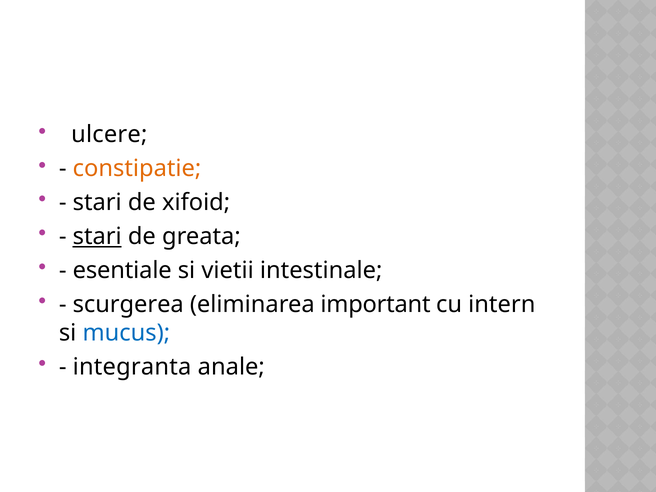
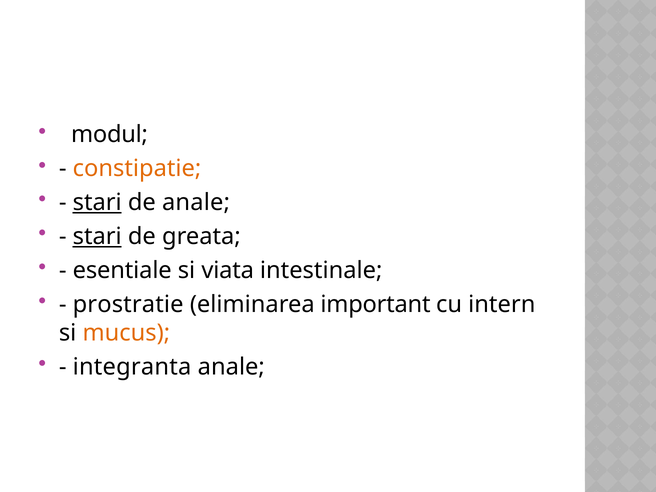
ulcere: ulcere -> modul (109, 135)
stari underline: none -> present (97, 203)
de xifoid: xifoid -> anale (196, 203)
vietii: vietii -> viata (228, 270)
scurgerea: scurgerea -> prostratie (128, 304)
mucus colour: blue -> orange (126, 333)
